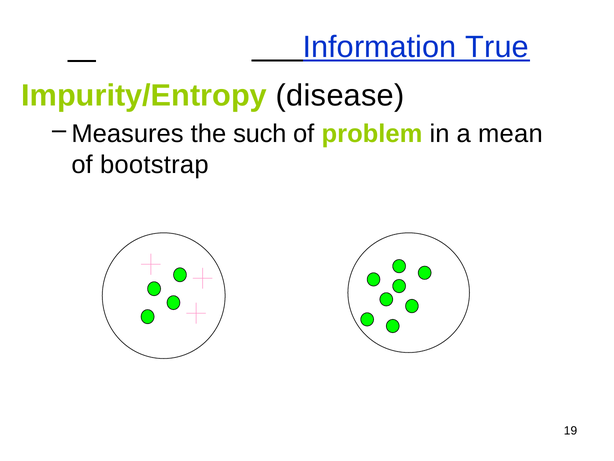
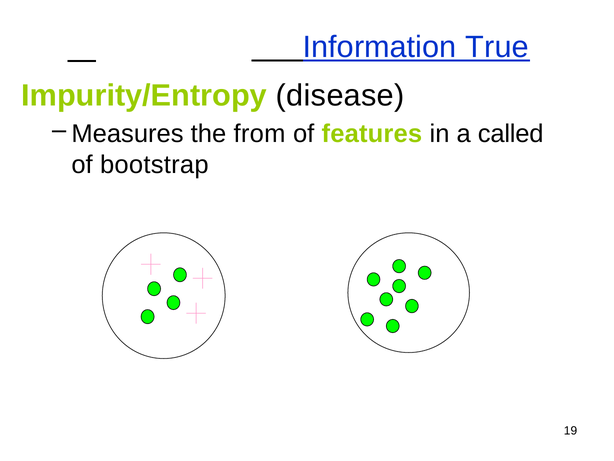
such: such -> from (260, 134)
problem: problem -> features (372, 134)
mean: mean -> called (511, 134)
